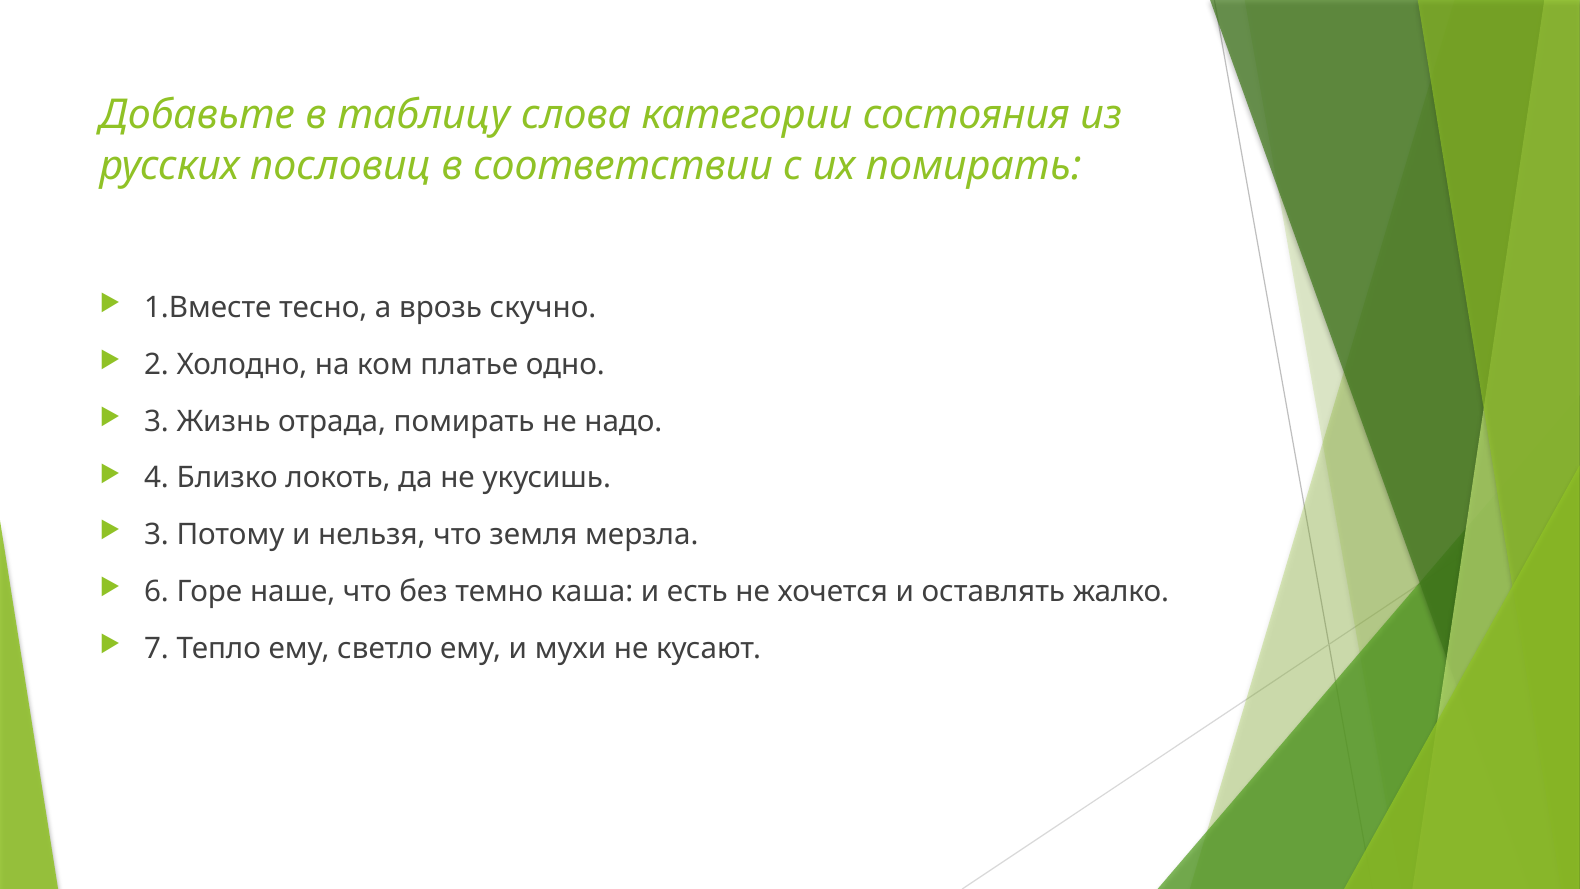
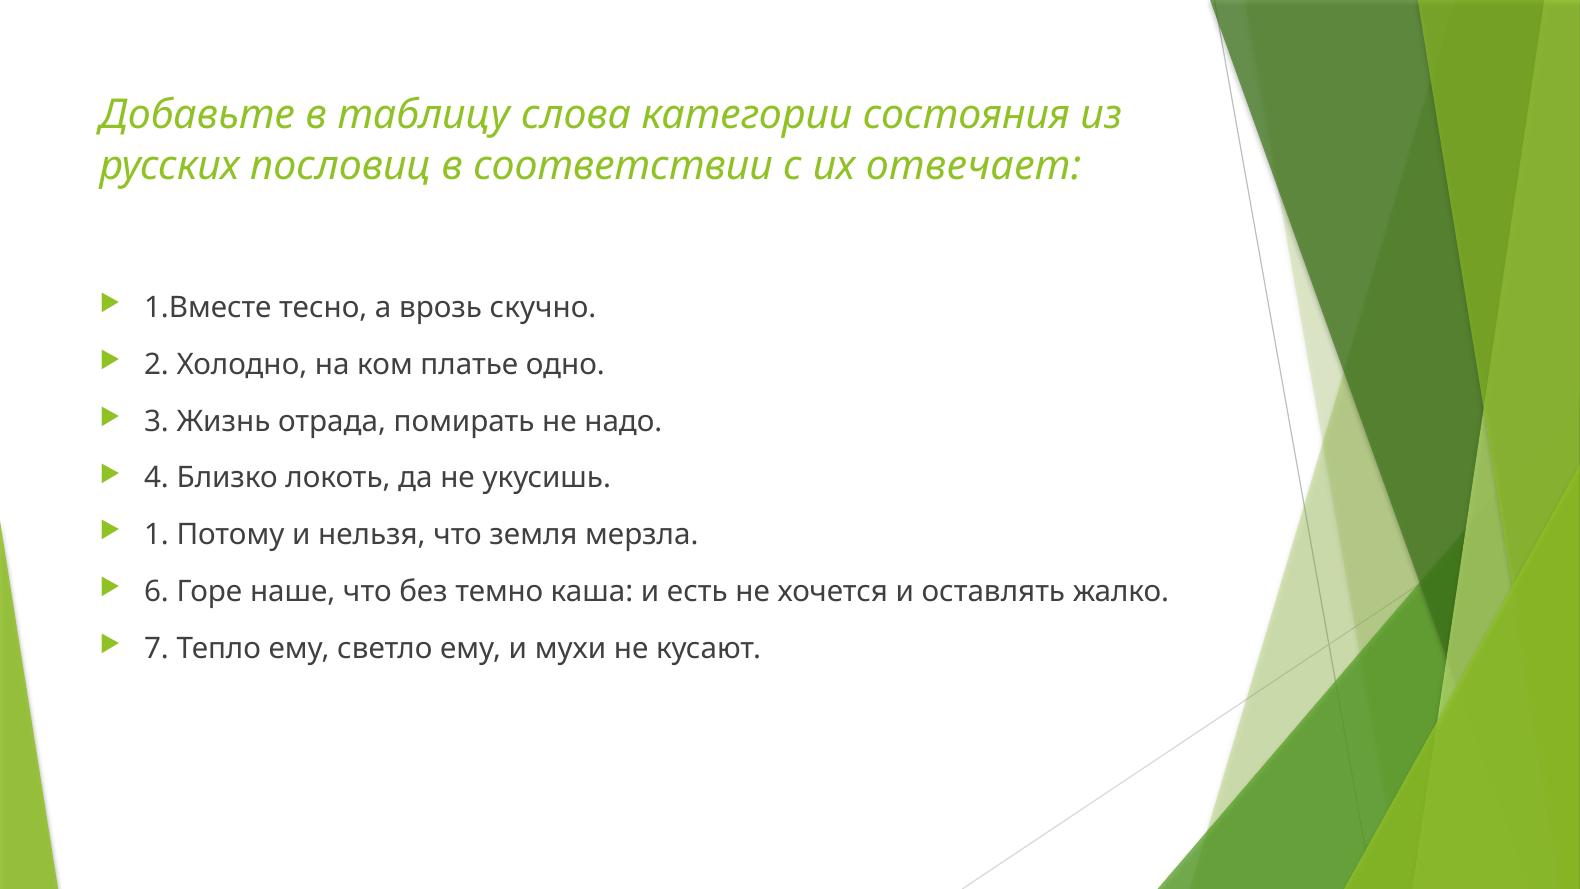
их помирать: помирать -> отвечает (974, 165)
3: 3 -> 1 (156, 535)
